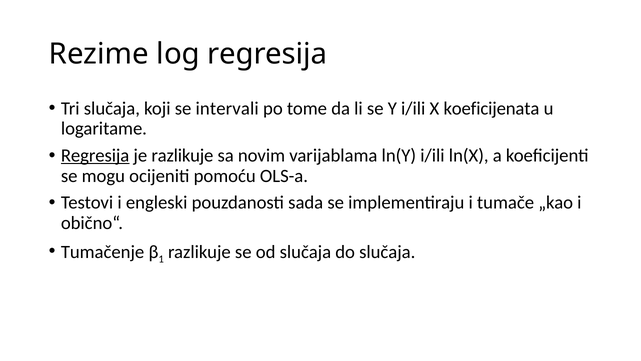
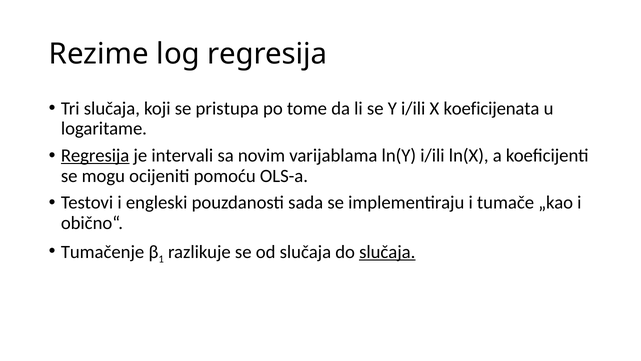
intervali: intervali -> pristupa (227, 108)
je razlikuje: razlikuje -> intervali (182, 155)
slučaja underline: none -> present (387, 252)
